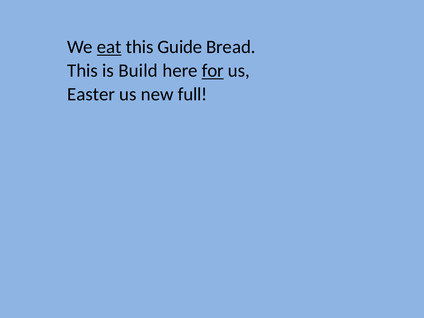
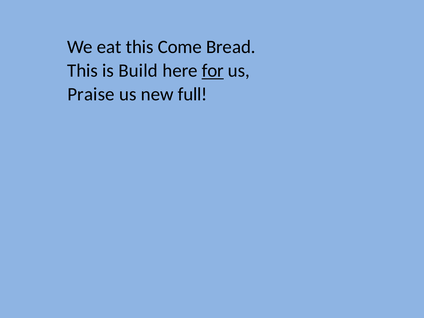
eat underline: present -> none (109, 47)
Guide: Guide -> Come (180, 47)
Easter: Easter -> Praise (91, 94)
